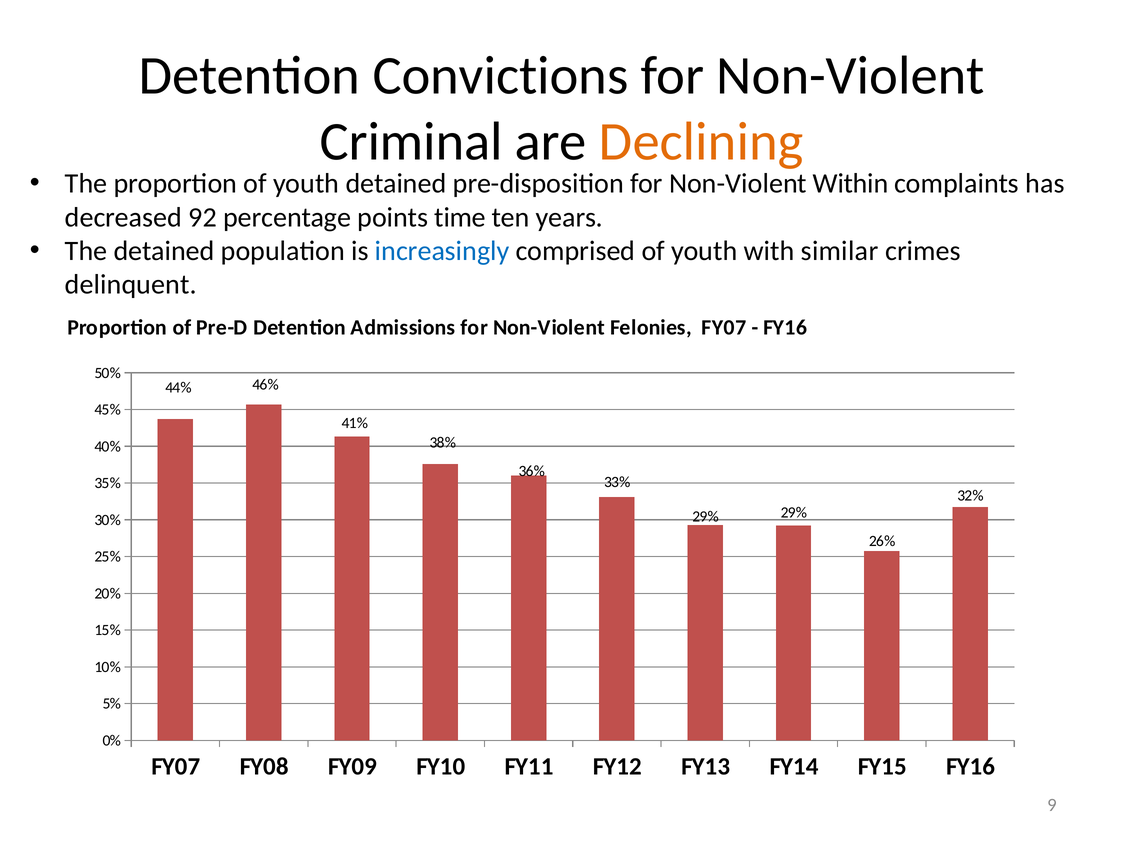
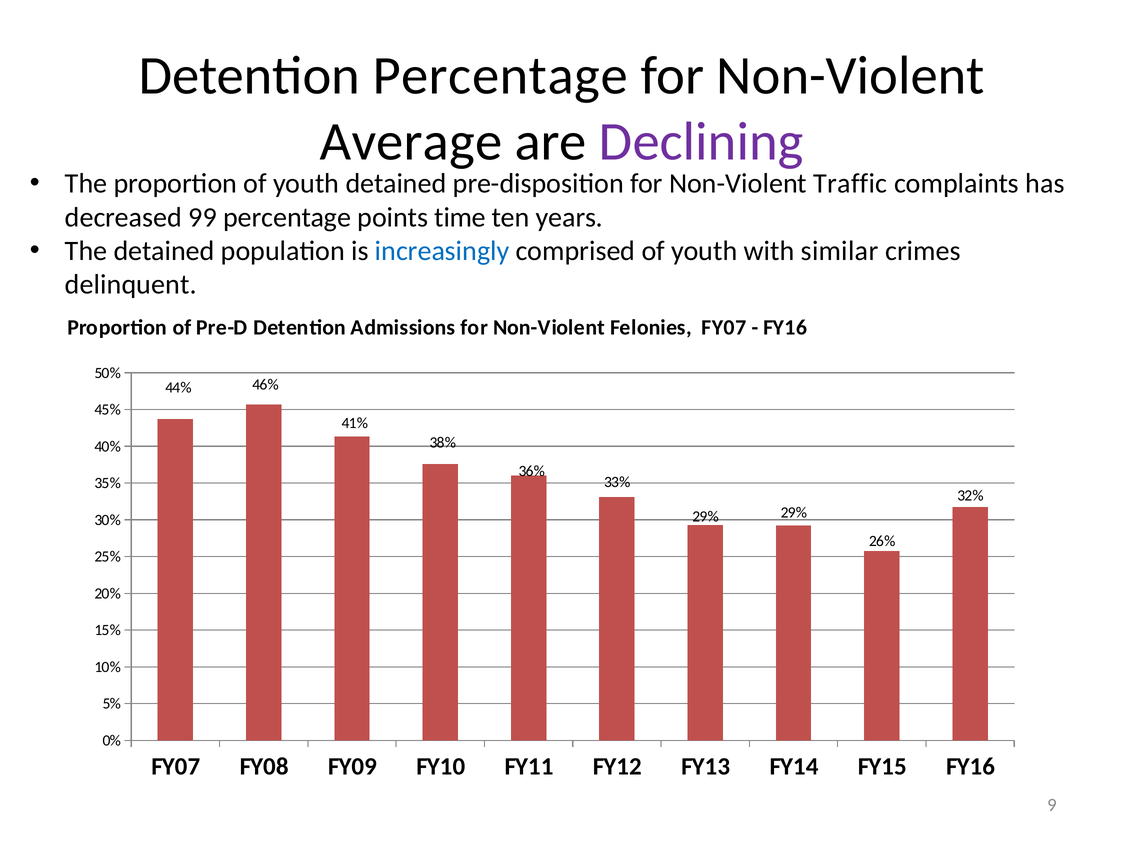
Detention Convictions: Convictions -> Percentage (500, 76)
Criminal: Criminal -> Average (411, 142)
Declining colour: orange -> purple (701, 142)
Within: Within -> Traffic (850, 184)
92: 92 -> 99 (203, 217)
